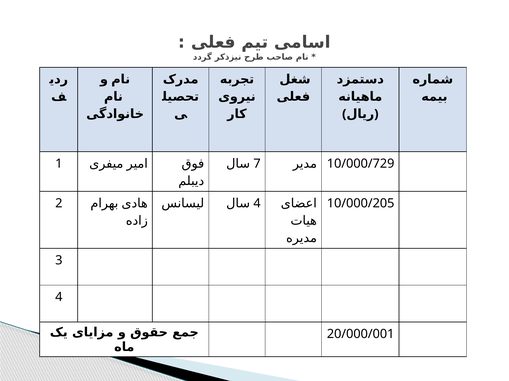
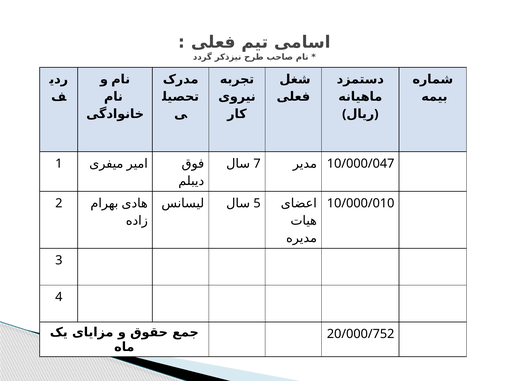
10/000/729: 10/000/729 -> 10/000/047 (361, 164)
4: 4 -> 5 (257, 204)
10/000/205: 10/000/205 -> 10/000/010 (361, 204)
20/000/001: 20/000/001 -> 20/000/752 (361, 335)
